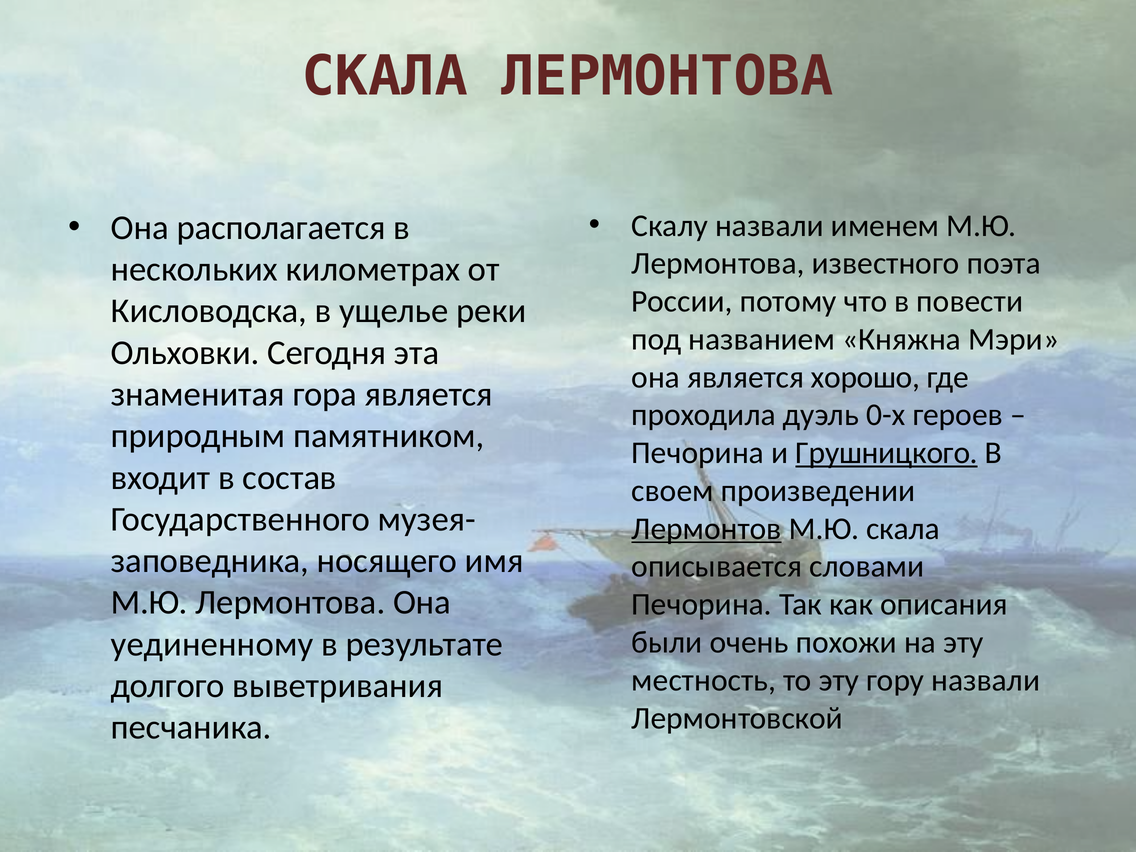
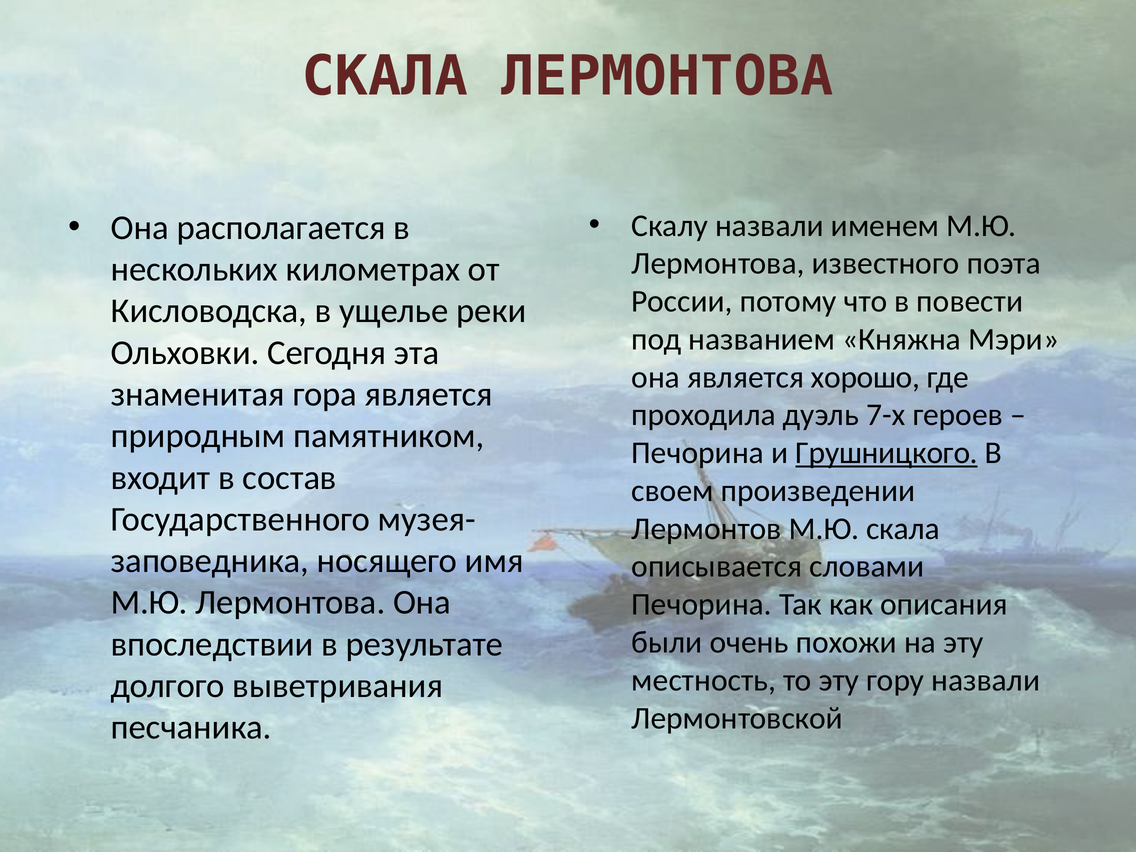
0-х: 0-х -> 7-х (886, 415)
Лермонтов underline: present -> none (707, 529)
уединенному: уединенному -> впоследствии (212, 644)
